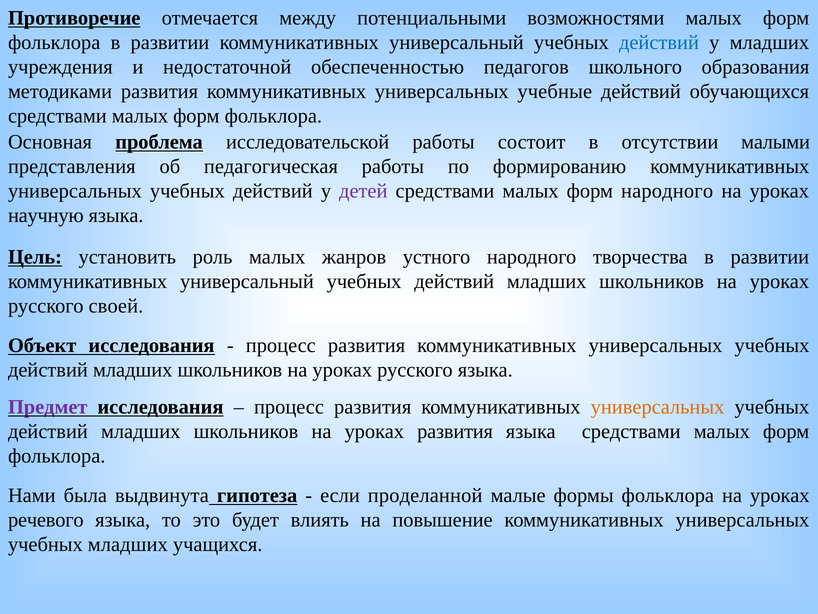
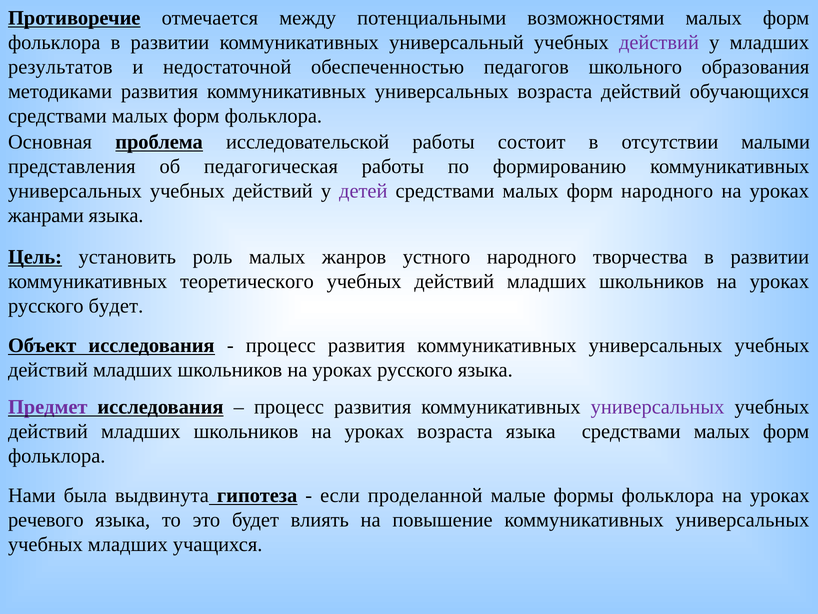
действий colour: blue -> purple (659, 42)
учреждения: учреждения -> результатов (60, 67)
универсальных учебные: учебные -> возраста (555, 91)
научную: научную -> жанрами (46, 215)
универсальный: универсальный -> теоретического (247, 281)
русского своей: своей -> будет (116, 306)
универсальных colour: orange -> purple (658, 407)
уроках развития: развития -> возраста (455, 431)
